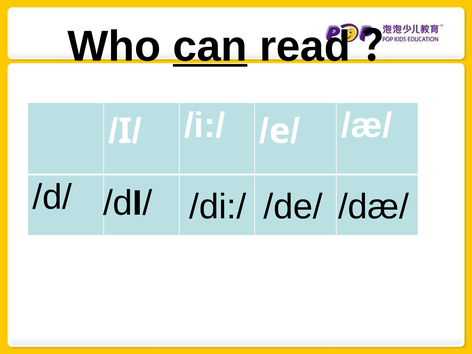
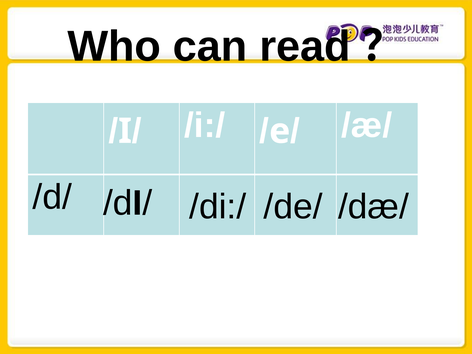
can underline: present -> none (210, 47)
